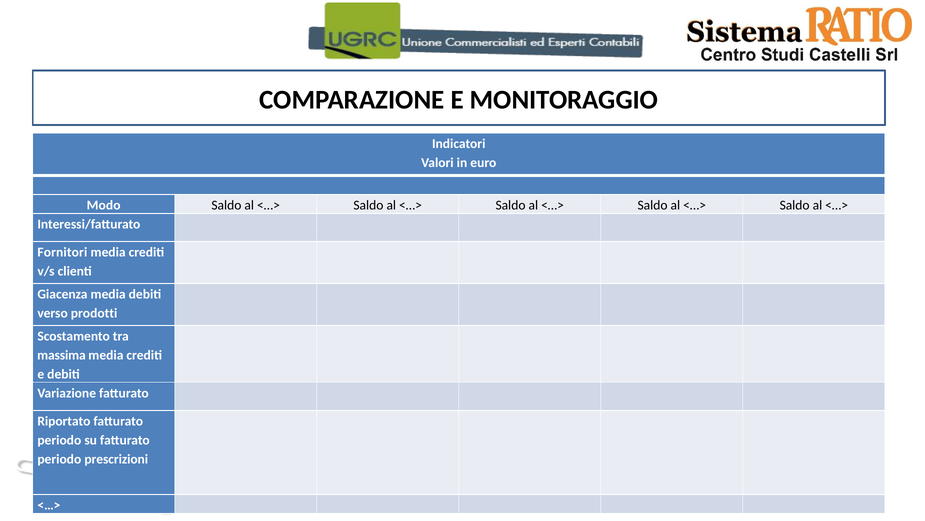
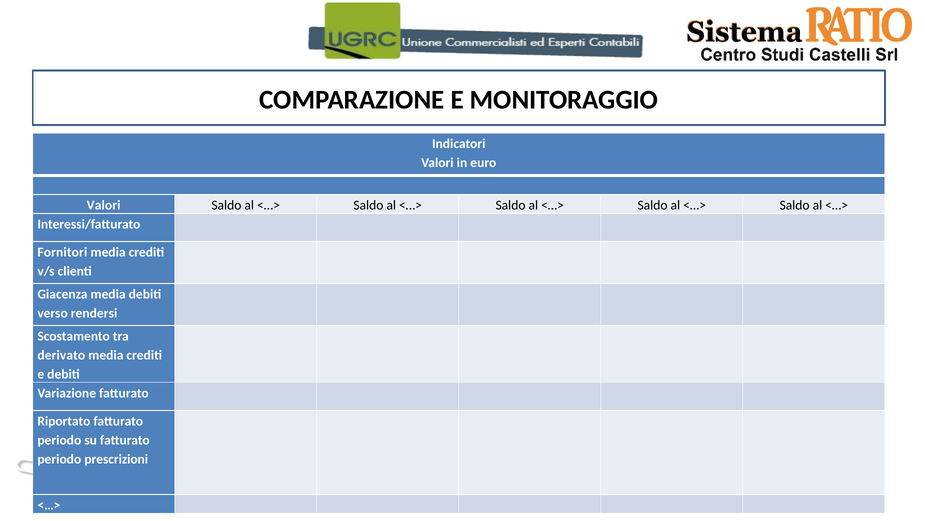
Modo: Modo -> Valori (104, 205)
prodotti: prodotti -> rendersi (94, 313)
massima: massima -> derivato (61, 355)
